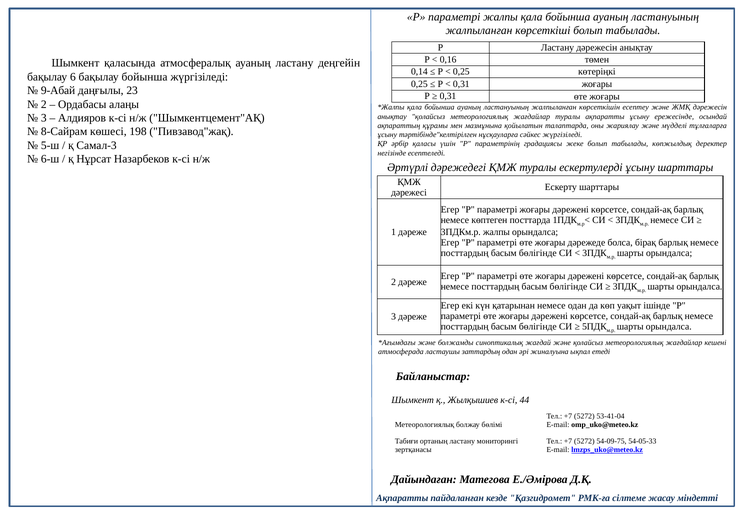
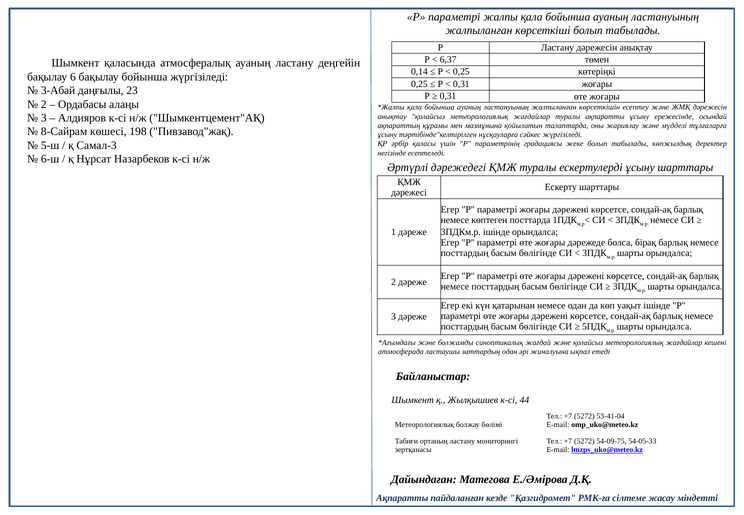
0,16: 0,16 -> 6,37 (448, 59)
9-Абай: 9-Абай -> 3-Абай (58, 91)
3ПДКм.р жалпы: жалпы -> ішінде (496, 232)
